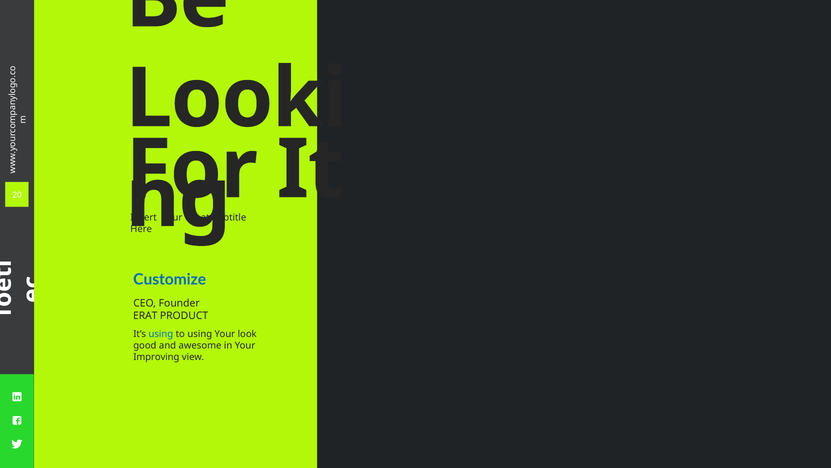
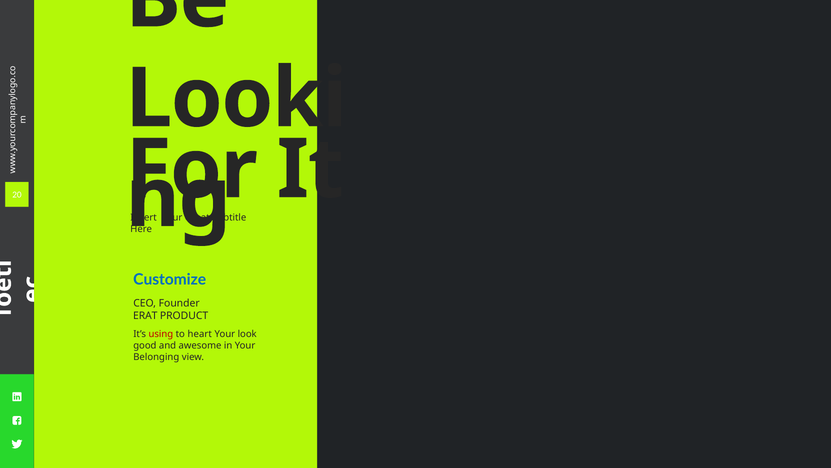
using colour: blue -> red (161, 334)
to using: using -> heart (200, 334)
Improving: Improving -> Belonging (156, 357)
